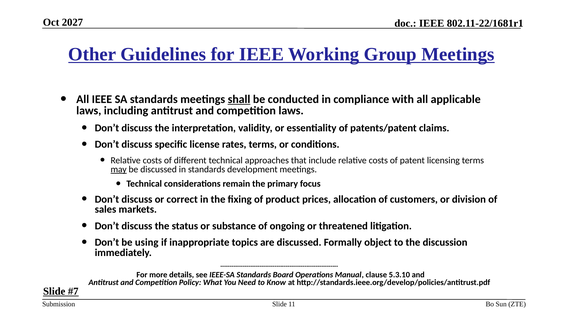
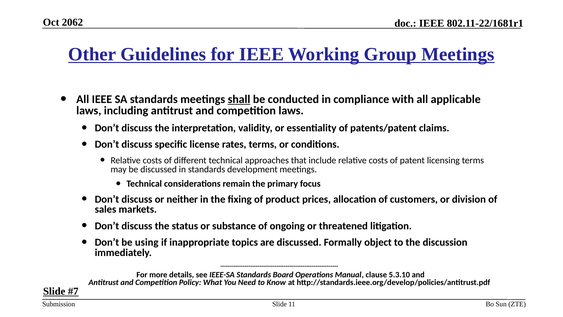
2027: 2027 -> 2062 (72, 22)
may underline: present -> none (119, 169)
correct: correct -> neither (182, 199)
